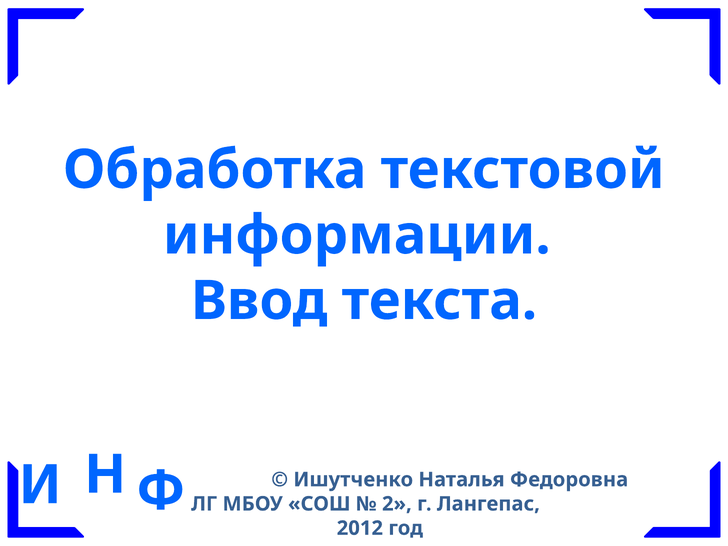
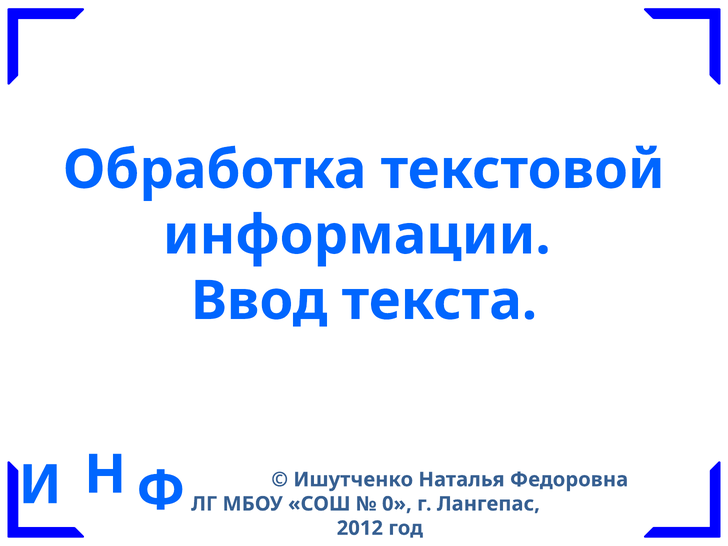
2: 2 -> 0 (397, 504)
